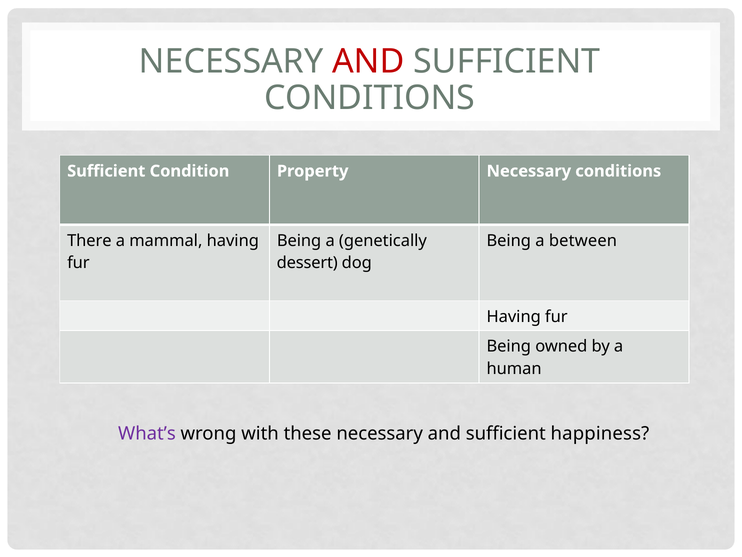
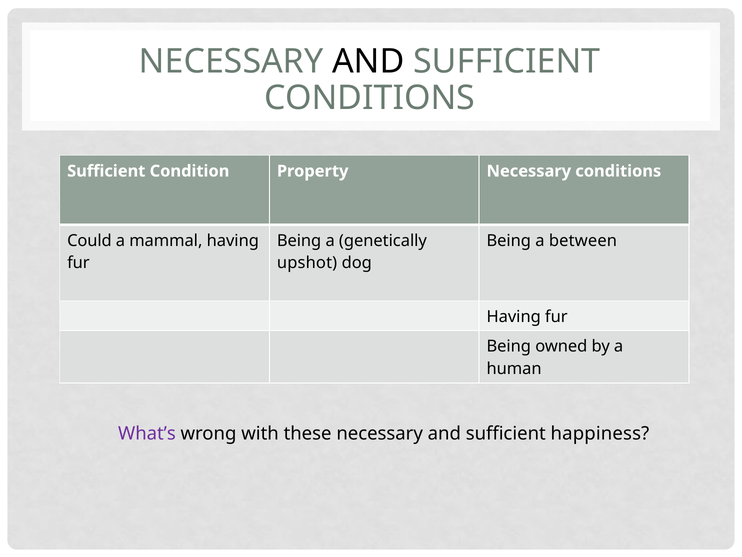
AND colour: red -> black (368, 61)
There: There -> Could (89, 240)
dessert: dessert -> upshot (307, 263)
